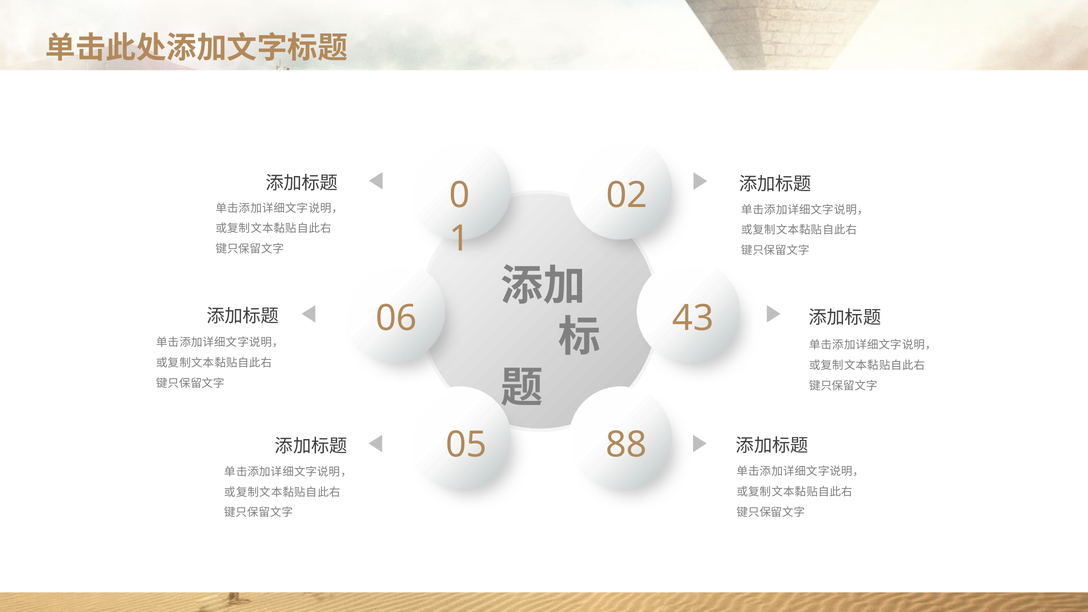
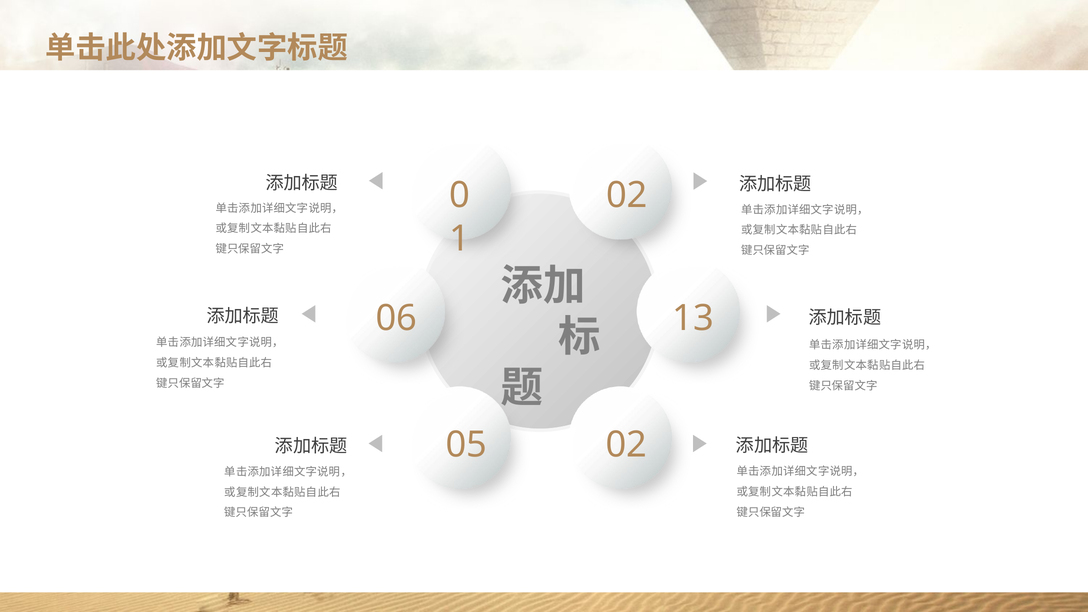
43: 43 -> 13 (693, 318)
05 88: 88 -> 02 (626, 445)
